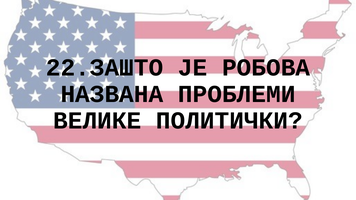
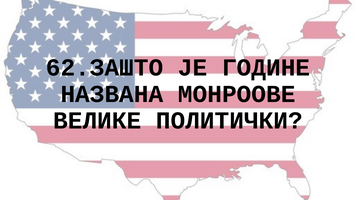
22.ЗАШТО: 22.ЗАШТО -> 62.ЗАШТО (105, 68)
РОБОВА: РОБОВА -> ГОДИНЕ (266, 68)
ПРОБЛЕМИ: ПРОБЛЕМИ -> МОНРООВЕ (237, 94)
